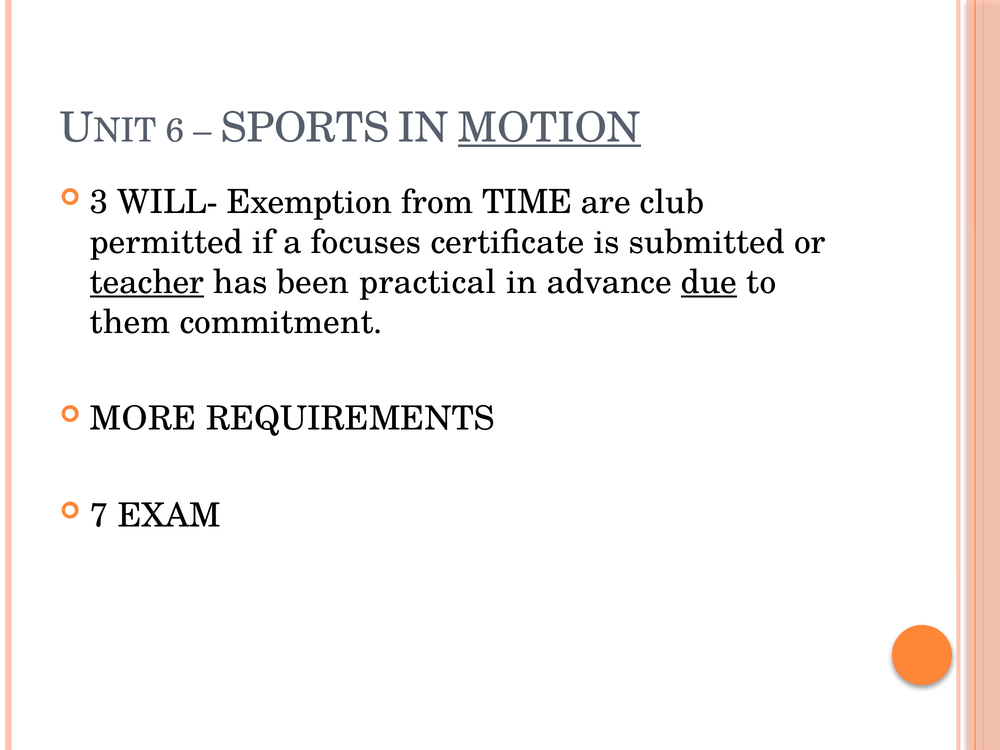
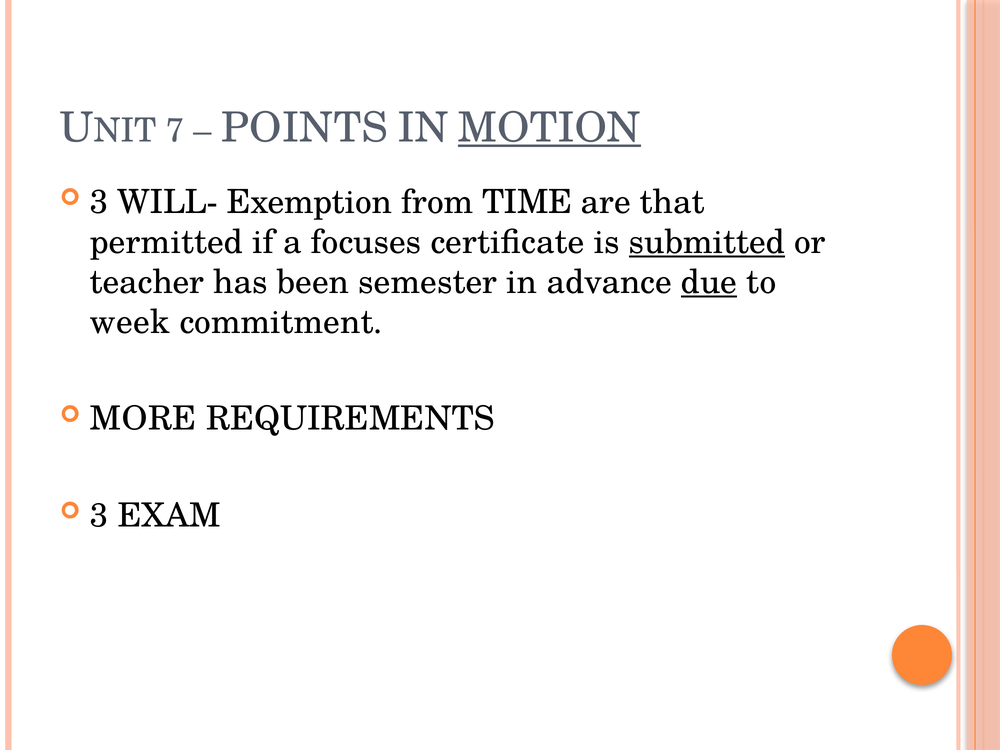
6: 6 -> 7 (175, 131)
SPORTS: SPORTS -> POINTS (305, 128)
club: club -> that (672, 202)
submitted underline: none -> present (707, 242)
teacher underline: present -> none (147, 282)
practical: practical -> semester (428, 282)
them: them -> week (130, 322)
7: 7 -> 3 (99, 516)
